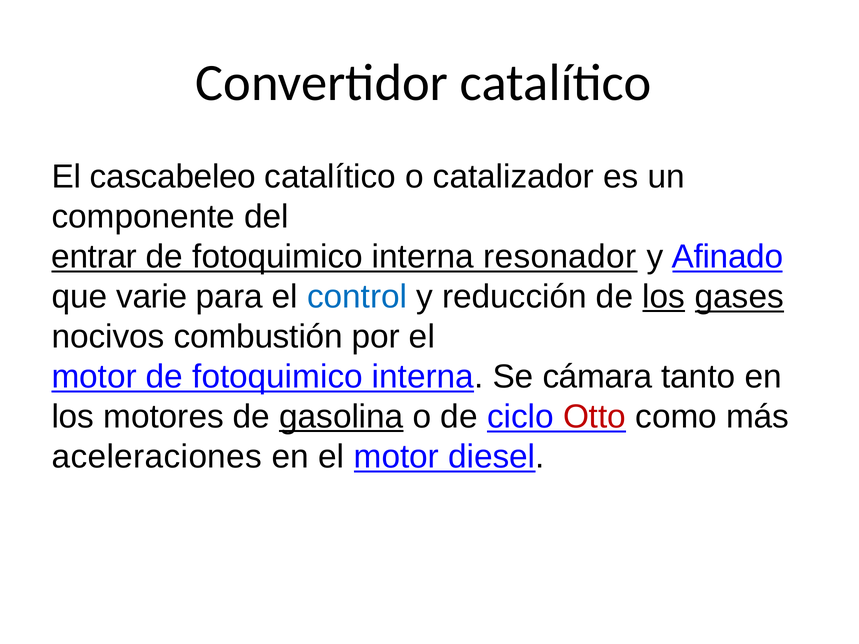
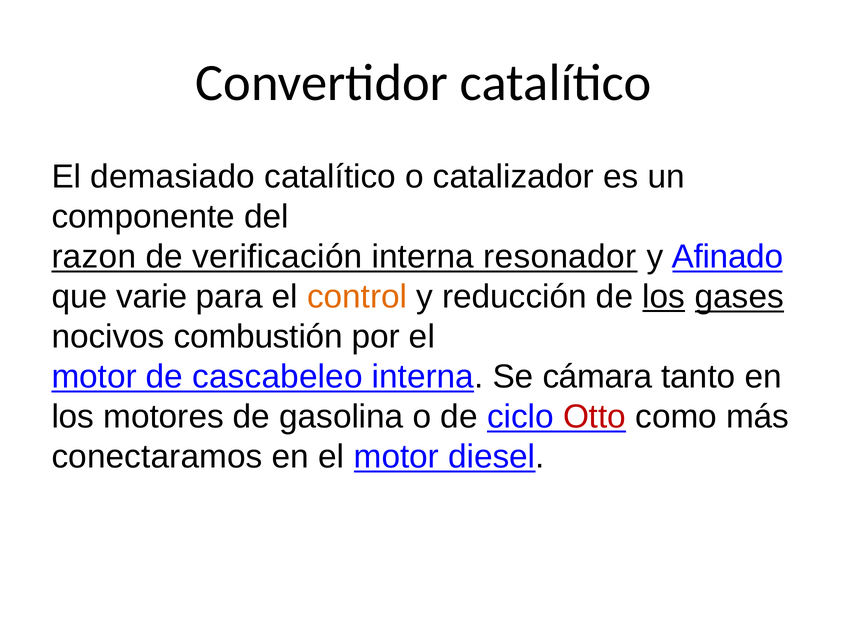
cascabeleo: cascabeleo -> demasiado (173, 177)
entrar: entrar -> razon (94, 257)
fotoquimico: fotoquimico -> verificación (277, 257)
control colour: blue -> orange (357, 297)
motor de fotoquimico: fotoquimico -> cascabeleo (277, 377)
gasolina underline: present -> none (341, 417)
aceleraciones: aceleraciones -> conectaramos (157, 457)
